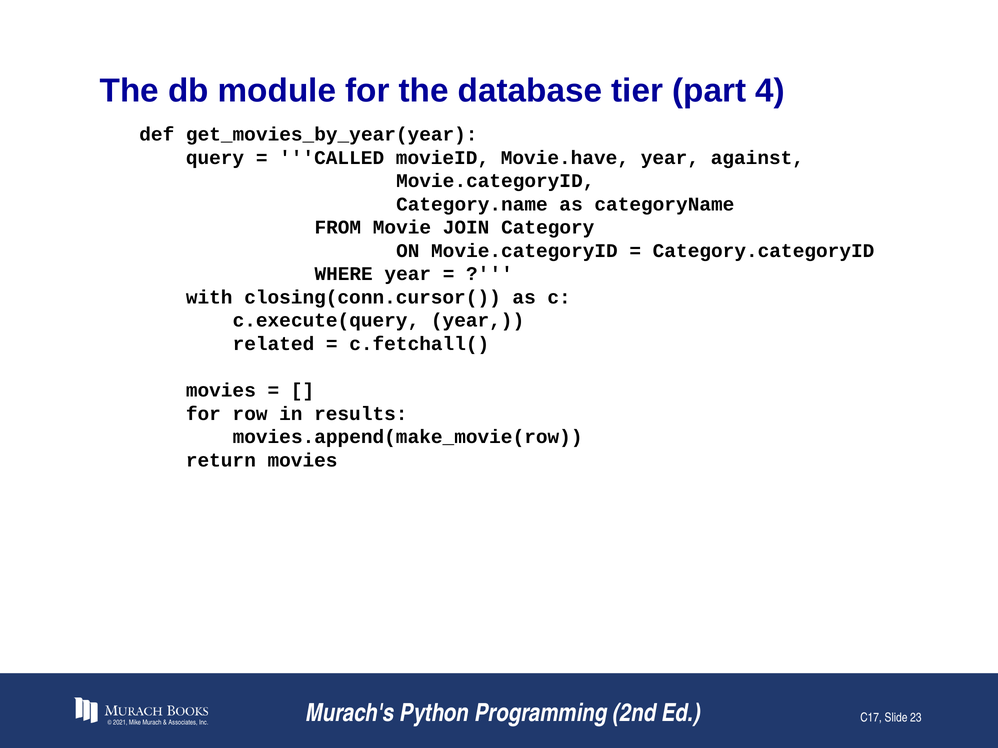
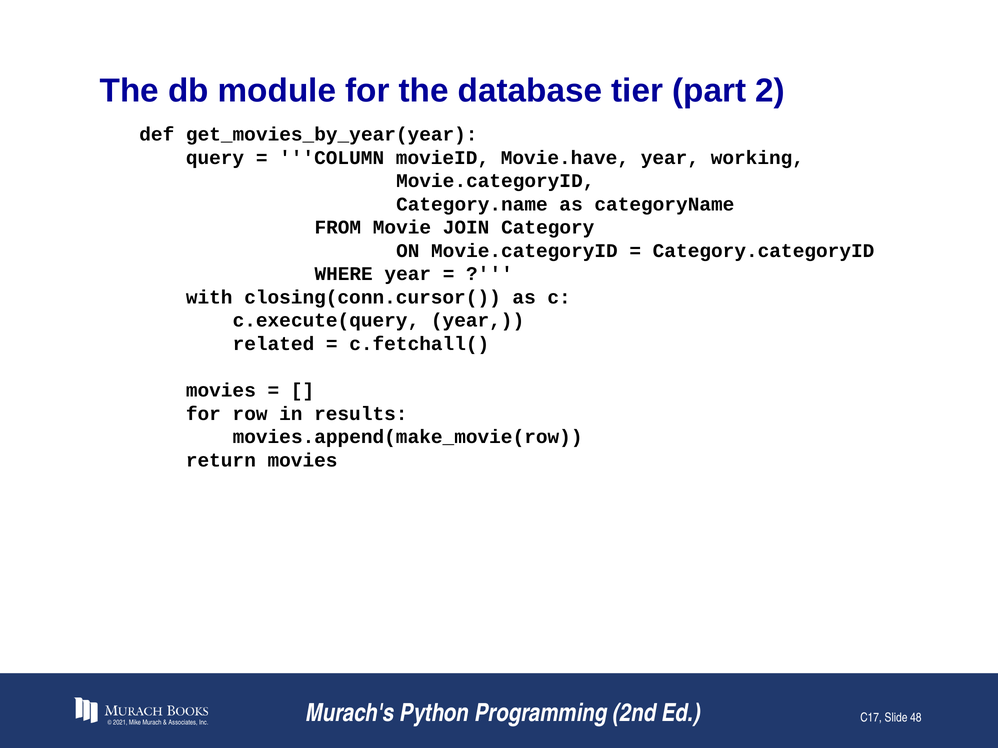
4: 4 -> 2 (770, 91)
CALLED: CALLED -> COLUMN (332, 158)
against: against -> working (757, 158)
23: 23 -> 48 (916, 718)
